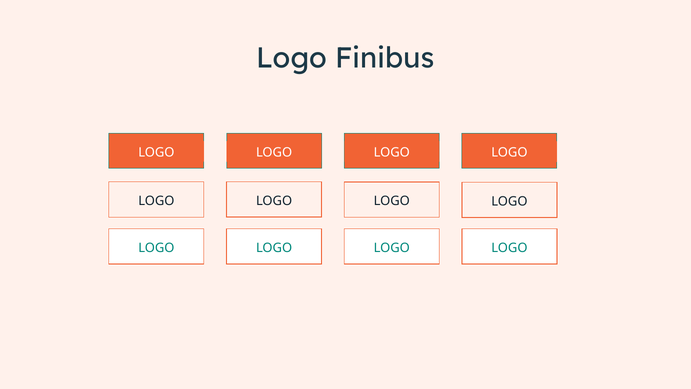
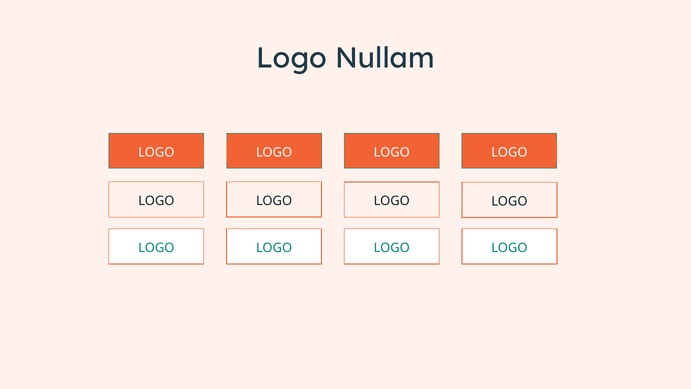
Finibus: Finibus -> Nullam (385, 58)
